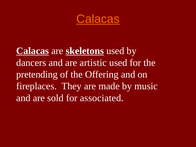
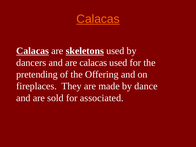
are artistic: artistic -> calacas (93, 63)
music: music -> dance (146, 86)
